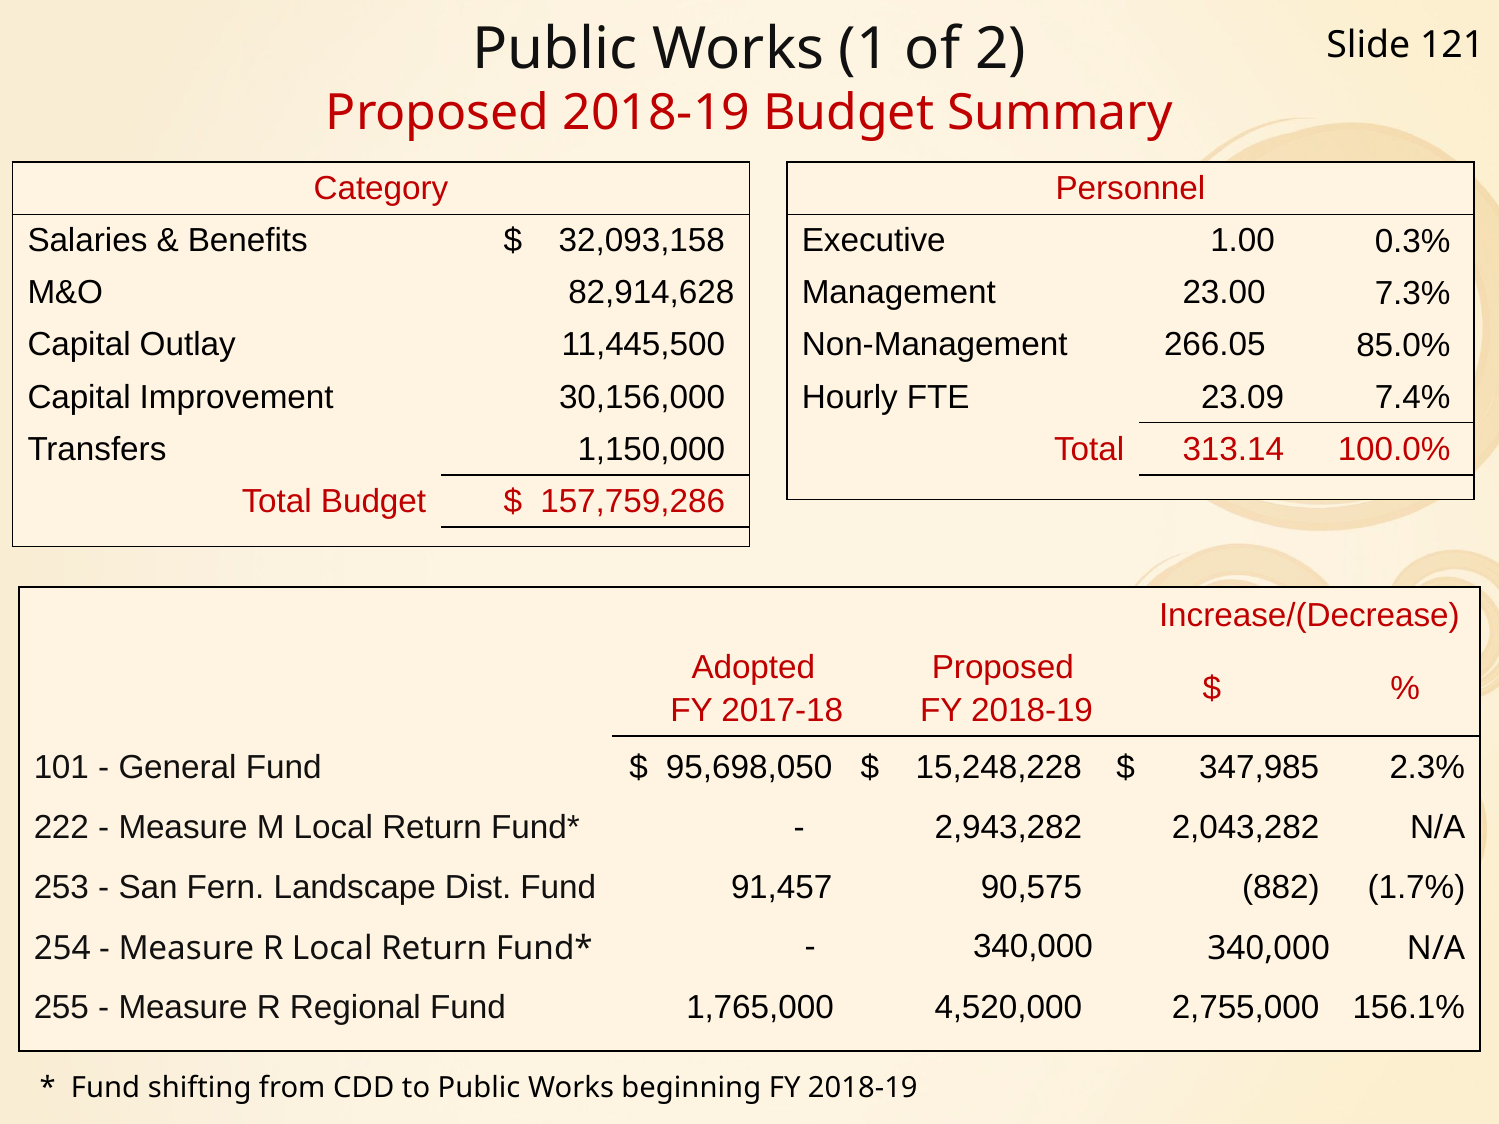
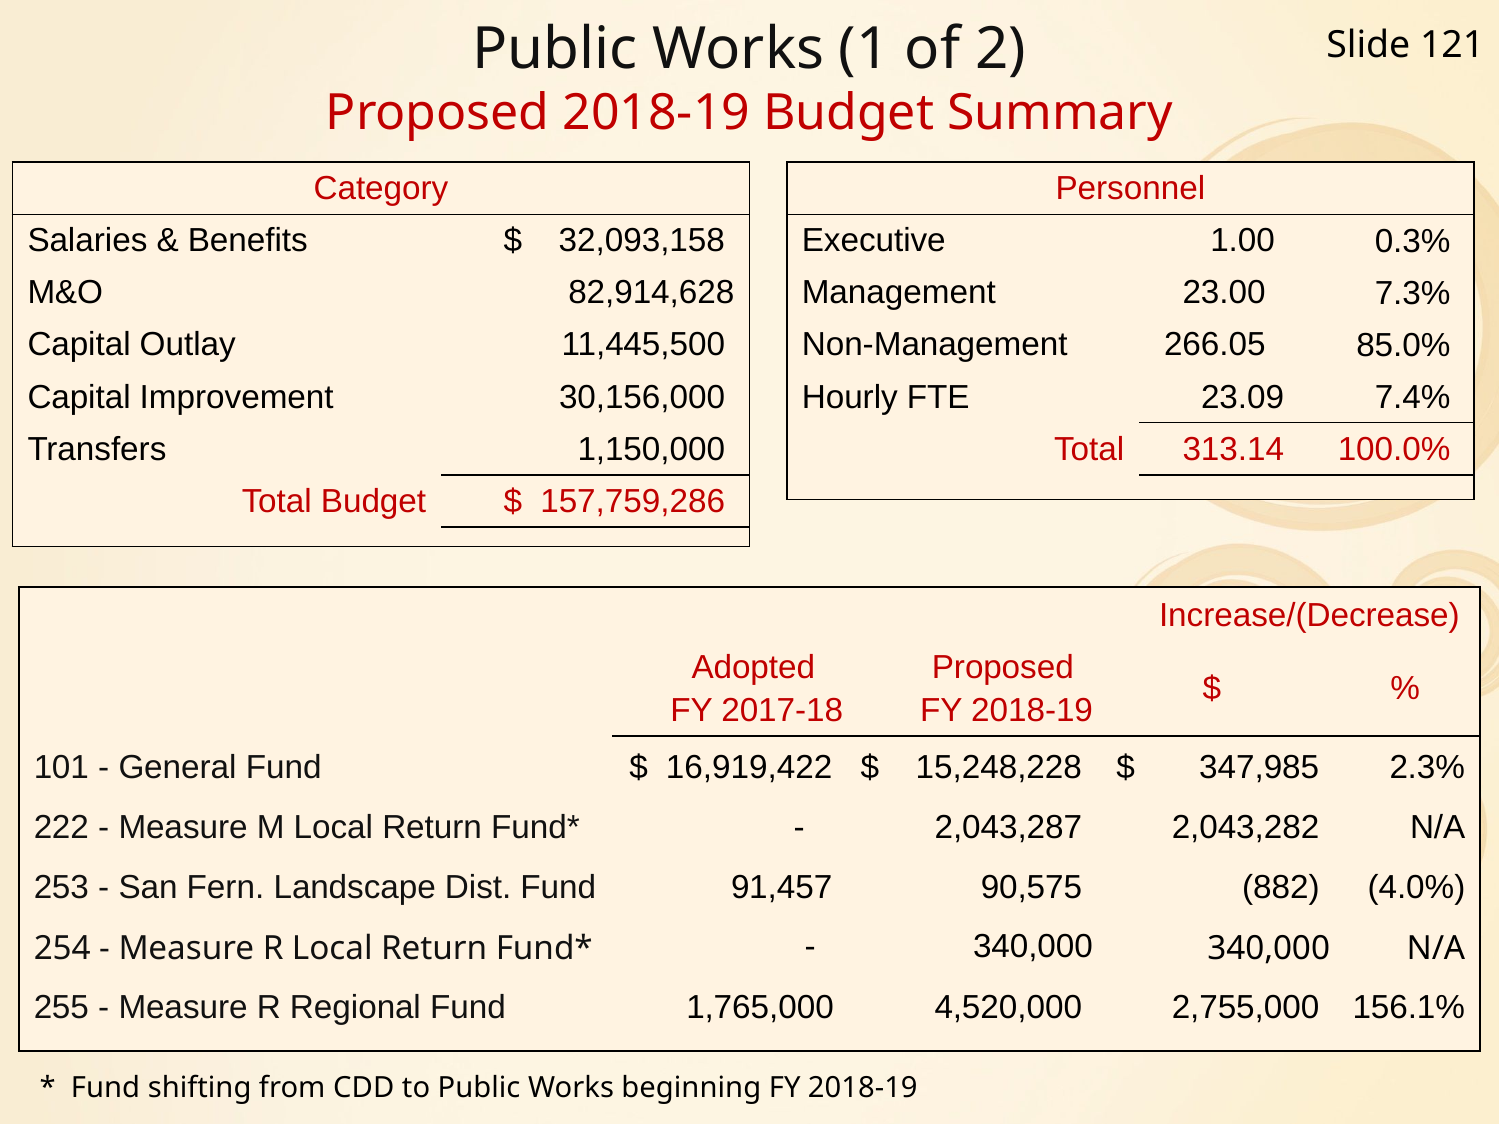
95,698,050: 95,698,050 -> 16,919,422 (749, 768)
2,943,282: 2,943,282 -> 2,043,287 (1008, 828)
1.7%: 1.7% -> 4.0% (1416, 888)
